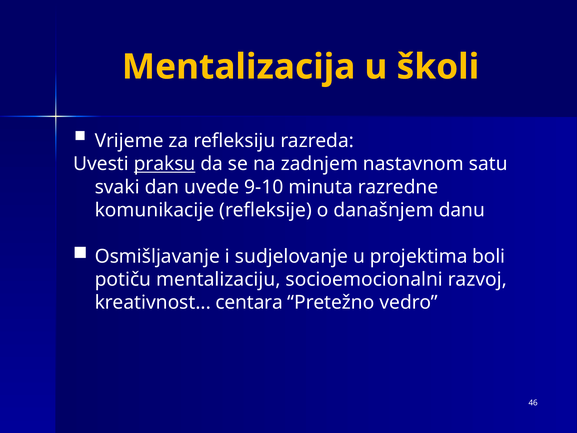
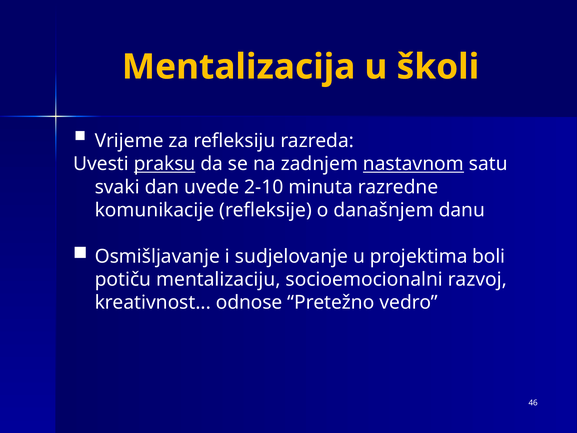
nastavnom underline: none -> present (413, 164)
9-10: 9-10 -> 2-10 (264, 187)
centara: centara -> odnose (249, 302)
